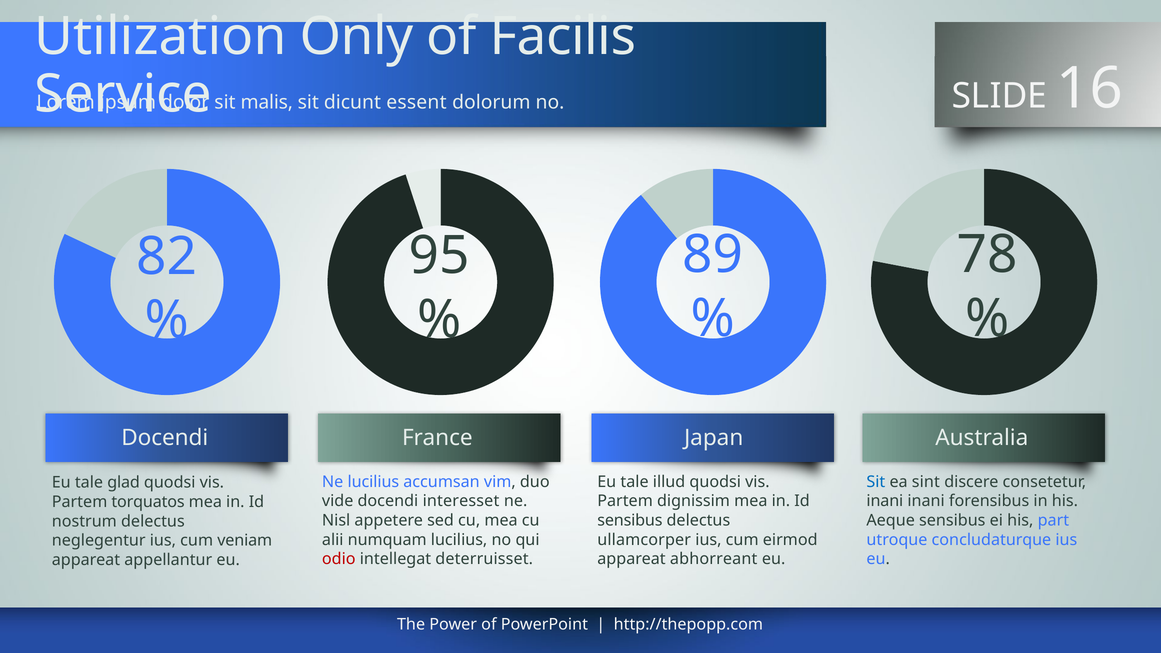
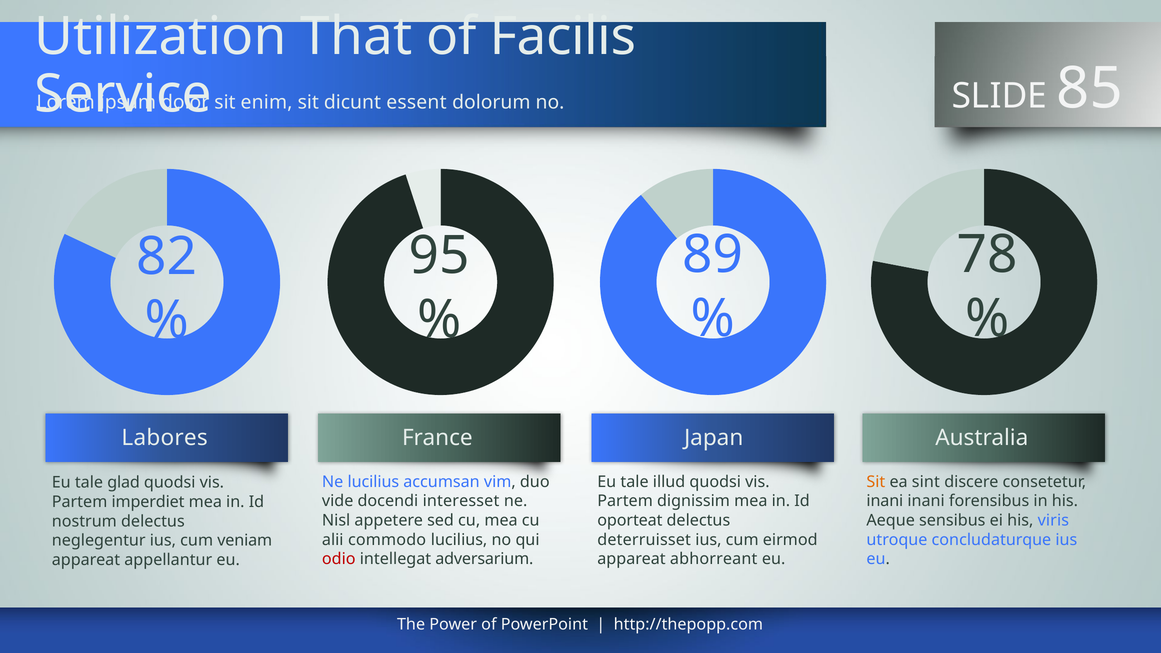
Only: Only -> That (356, 37)
16: 16 -> 85 (1090, 89)
malis: malis -> enim (267, 103)
Docendi: Docendi -> Labores (165, 438)
Sit colour: blue -> orange (876, 482)
torquatos: torquatos -> imperdiet (148, 502)
sensibus: sensibus -> oporteat (630, 520)
part: part -> viris (1053, 520)
numquam: numquam -> commodo (387, 540)
ullamcorper: ullamcorper -> deterruisset (644, 540)
deterruisset: deterruisset -> adversarium (484, 559)
